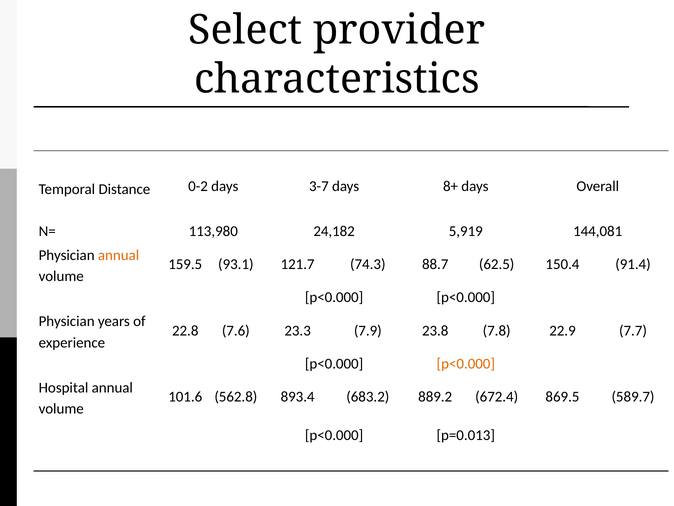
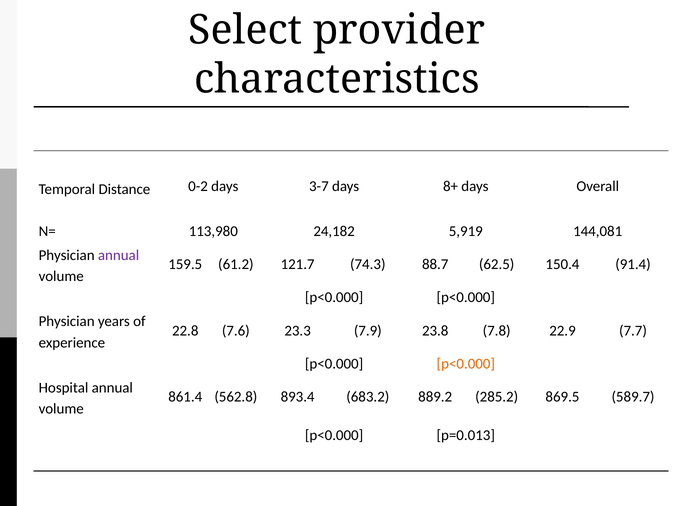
annual colour: orange -> purple (119, 255)
93.1: 93.1 -> 61.2 (236, 264)
101.6: 101.6 -> 861.4 (185, 396)
672.4: 672.4 -> 285.2 (497, 396)
